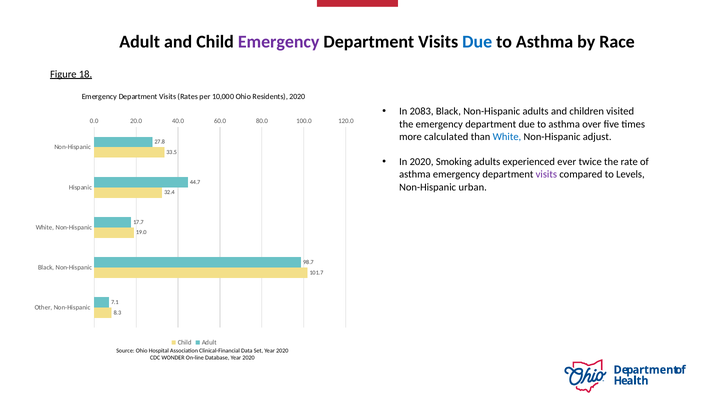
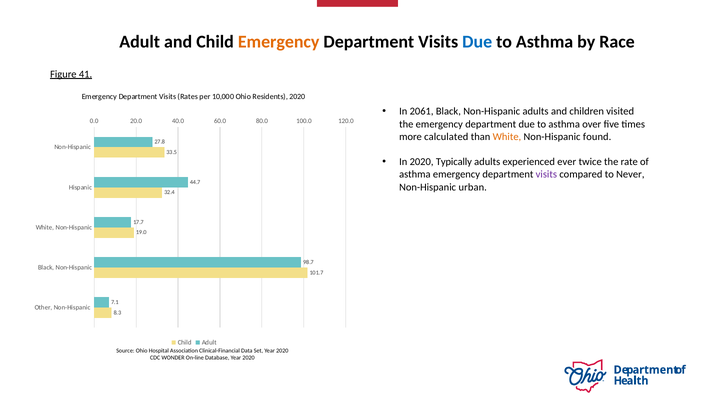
Emergency colour: purple -> orange (279, 42)
18: 18 -> 41 (86, 74)
2083: 2083 -> 2061 (422, 111)
White colour: blue -> orange (507, 137)
adjust: adjust -> found (597, 137)
Smoking: Smoking -> Typically (454, 162)
Levels: Levels -> Never (630, 174)
